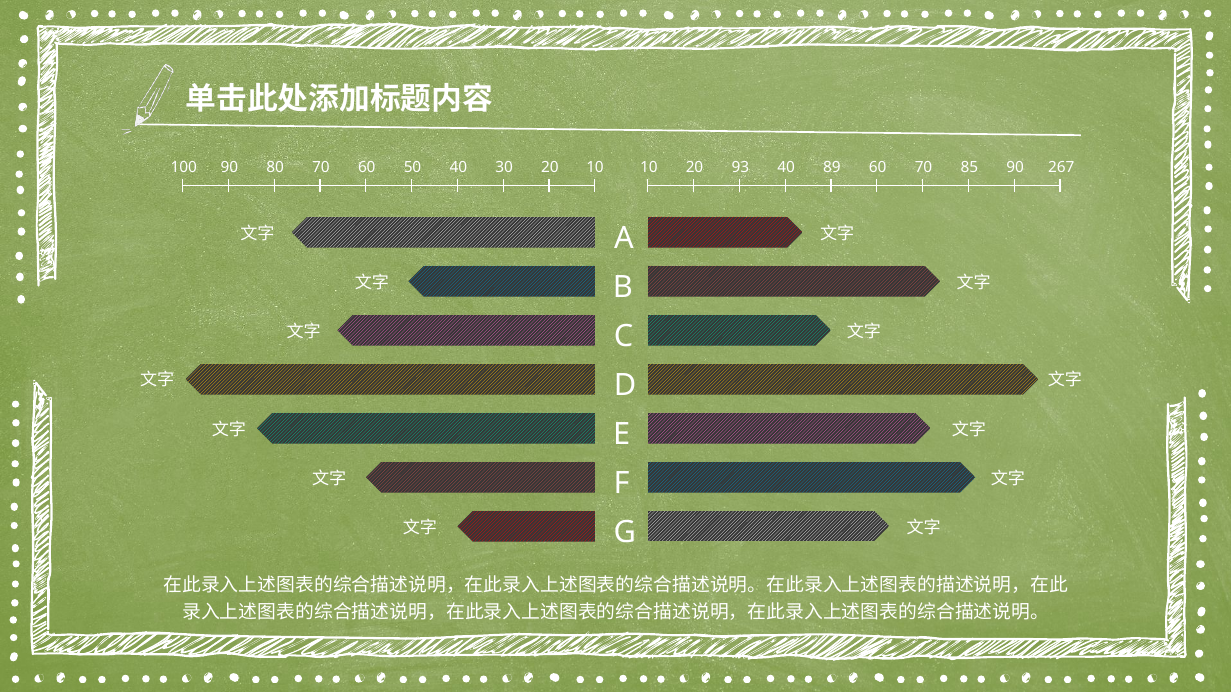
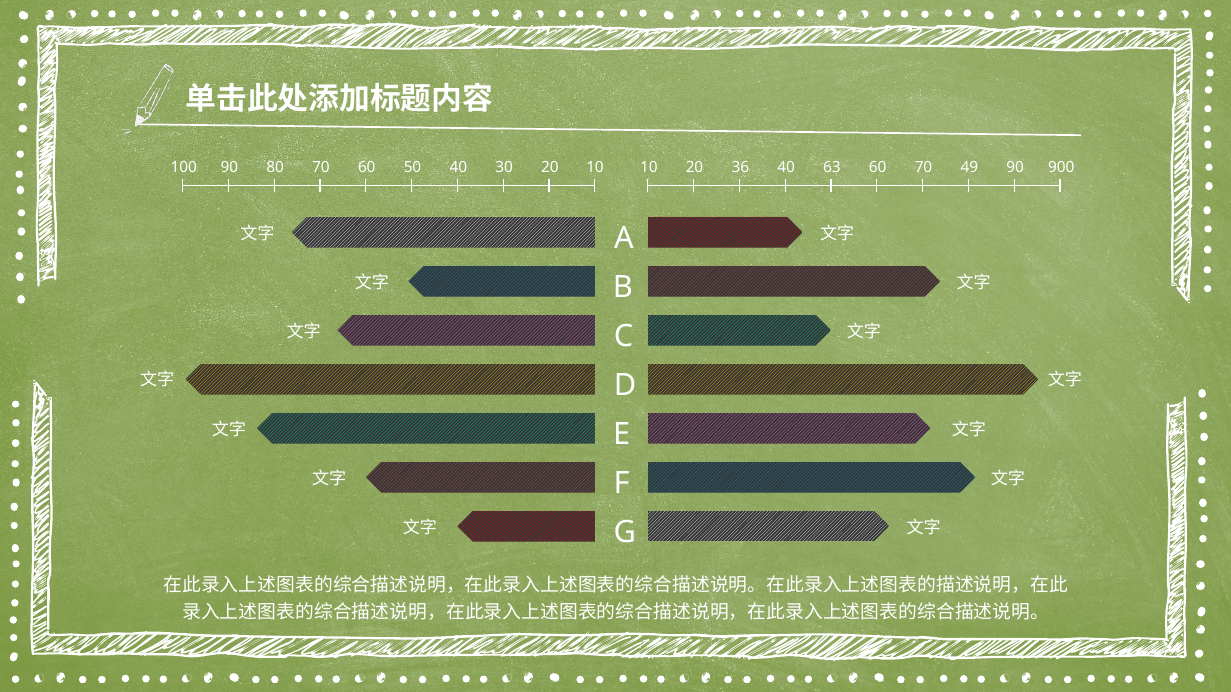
93: 93 -> 36 (740, 167)
89: 89 -> 63 (832, 167)
85: 85 -> 49 (969, 167)
267: 267 -> 900 (1061, 167)
